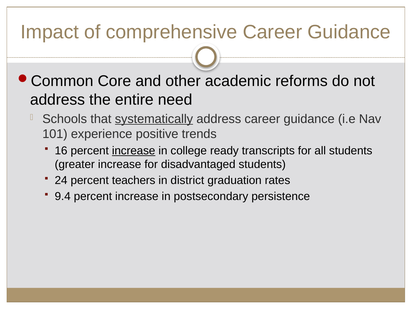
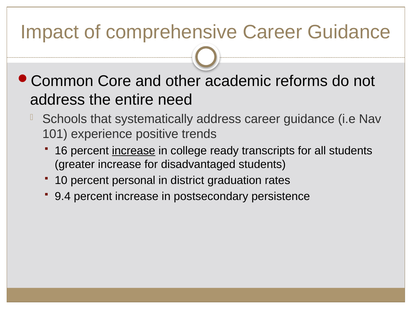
systematically underline: present -> none (154, 119)
24: 24 -> 10 (61, 180)
teachers: teachers -> personal (134, 180)
